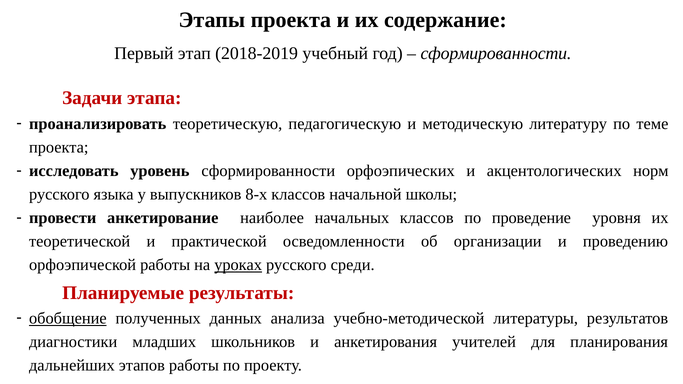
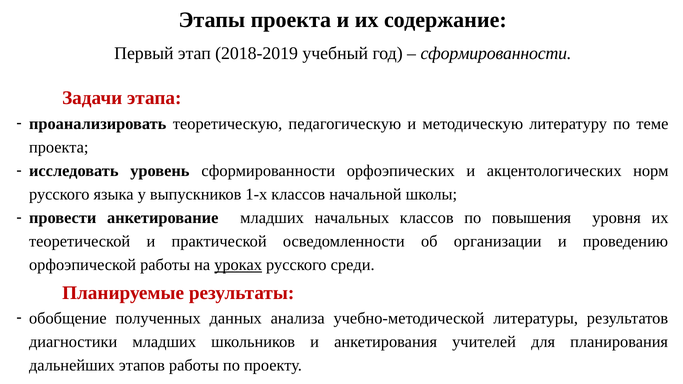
8-х: 8-х -> 1-х (256, 195)
анкетирование наиболее: наиболее -> младших (272, 218)
проведение: проведение -> повышения (531, 218)
обобщение underline: present -> none (68, 318)
